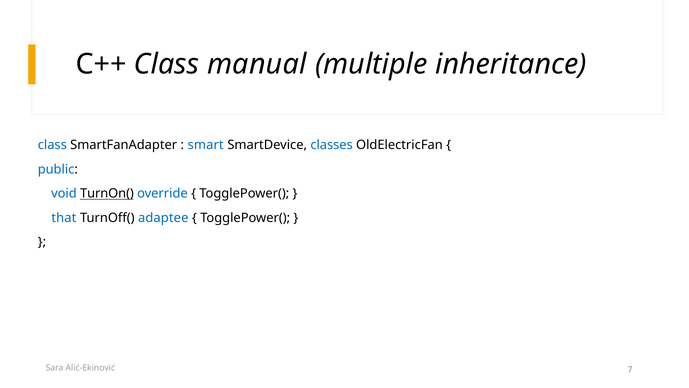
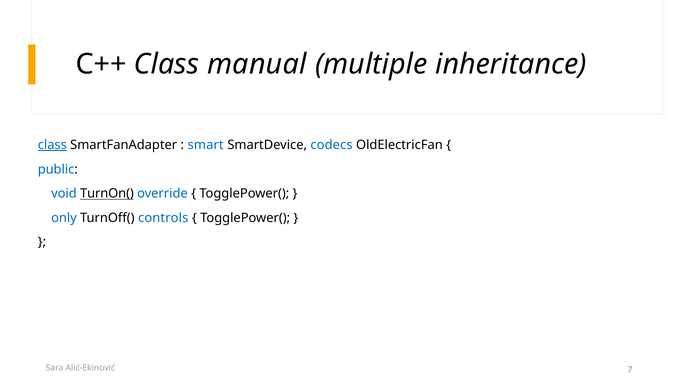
class underline: none -> present (52, 145)
classes: classes -> codecs (332, 145)
that: that -> only (64, 218)
adaptee: adaptee -> controls (163, 218)
